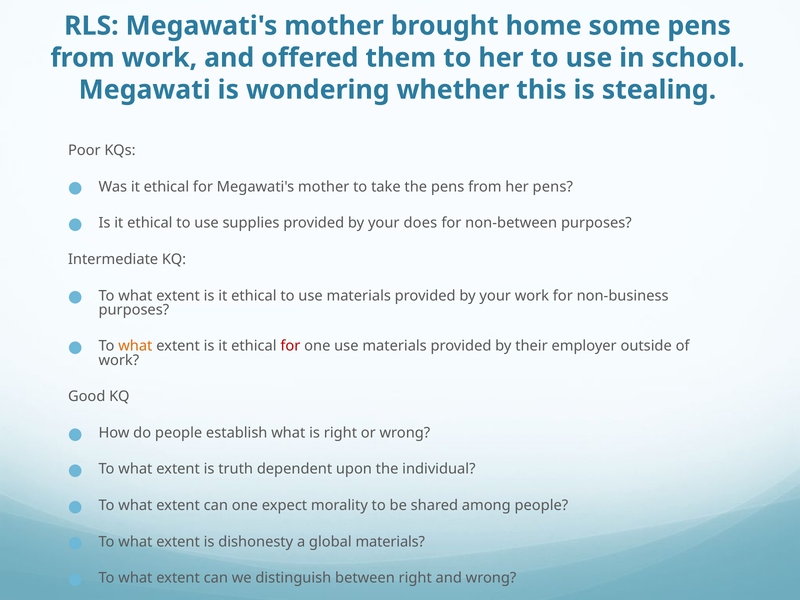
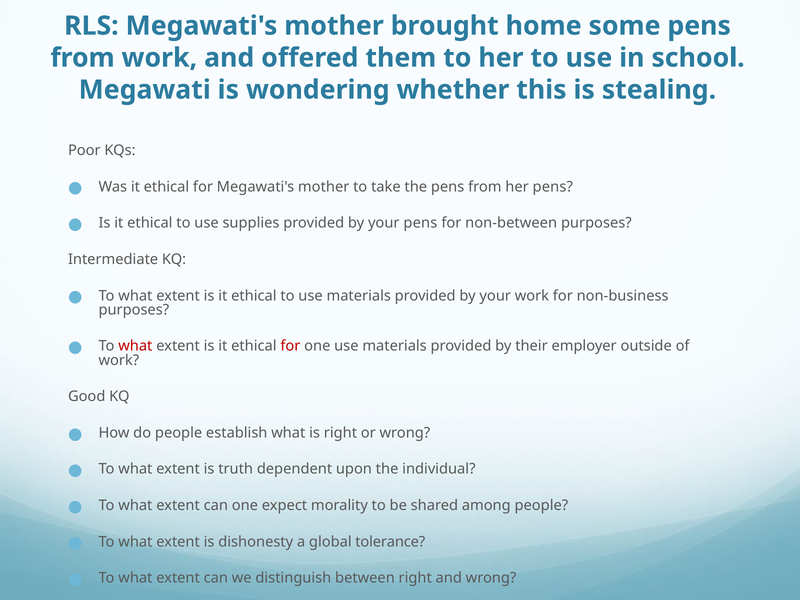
your does: does -> pens (420, 223)
what colour: orange -> red (135, 346)
global materials: materials -> tolerance (390, 542)
